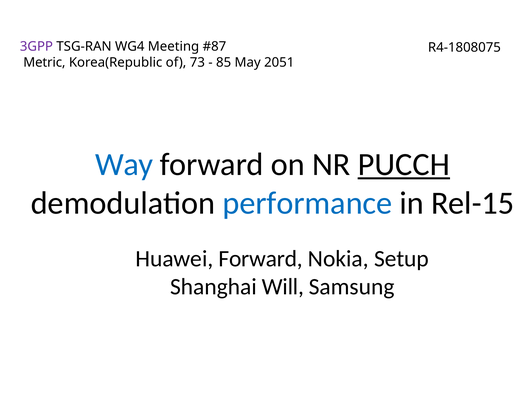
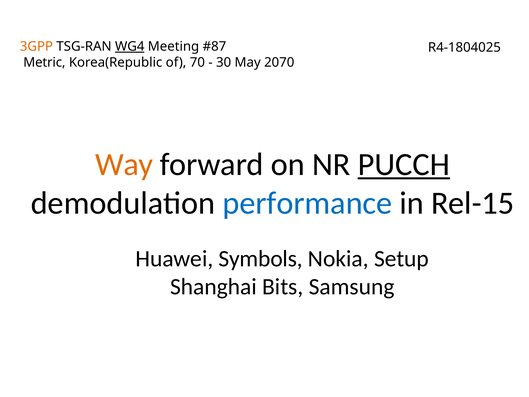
3GPP colour: purple -> orange (36, 46)
WG4 underline: none -> present (130, 46)
R4-1808075: R4-1808075 -> R4-1804025 (464, 47)
73: 73 -> 70 (197, 62)
85: 85 -> 30 (224, 62)
2051: 2051 -> 2070 (279, 62)
Way colour: blue -> orange (124, 164)
Huawei Forward: Forward -> Symbols (261, 258)
Will: Will -> Bits (283, 287)
